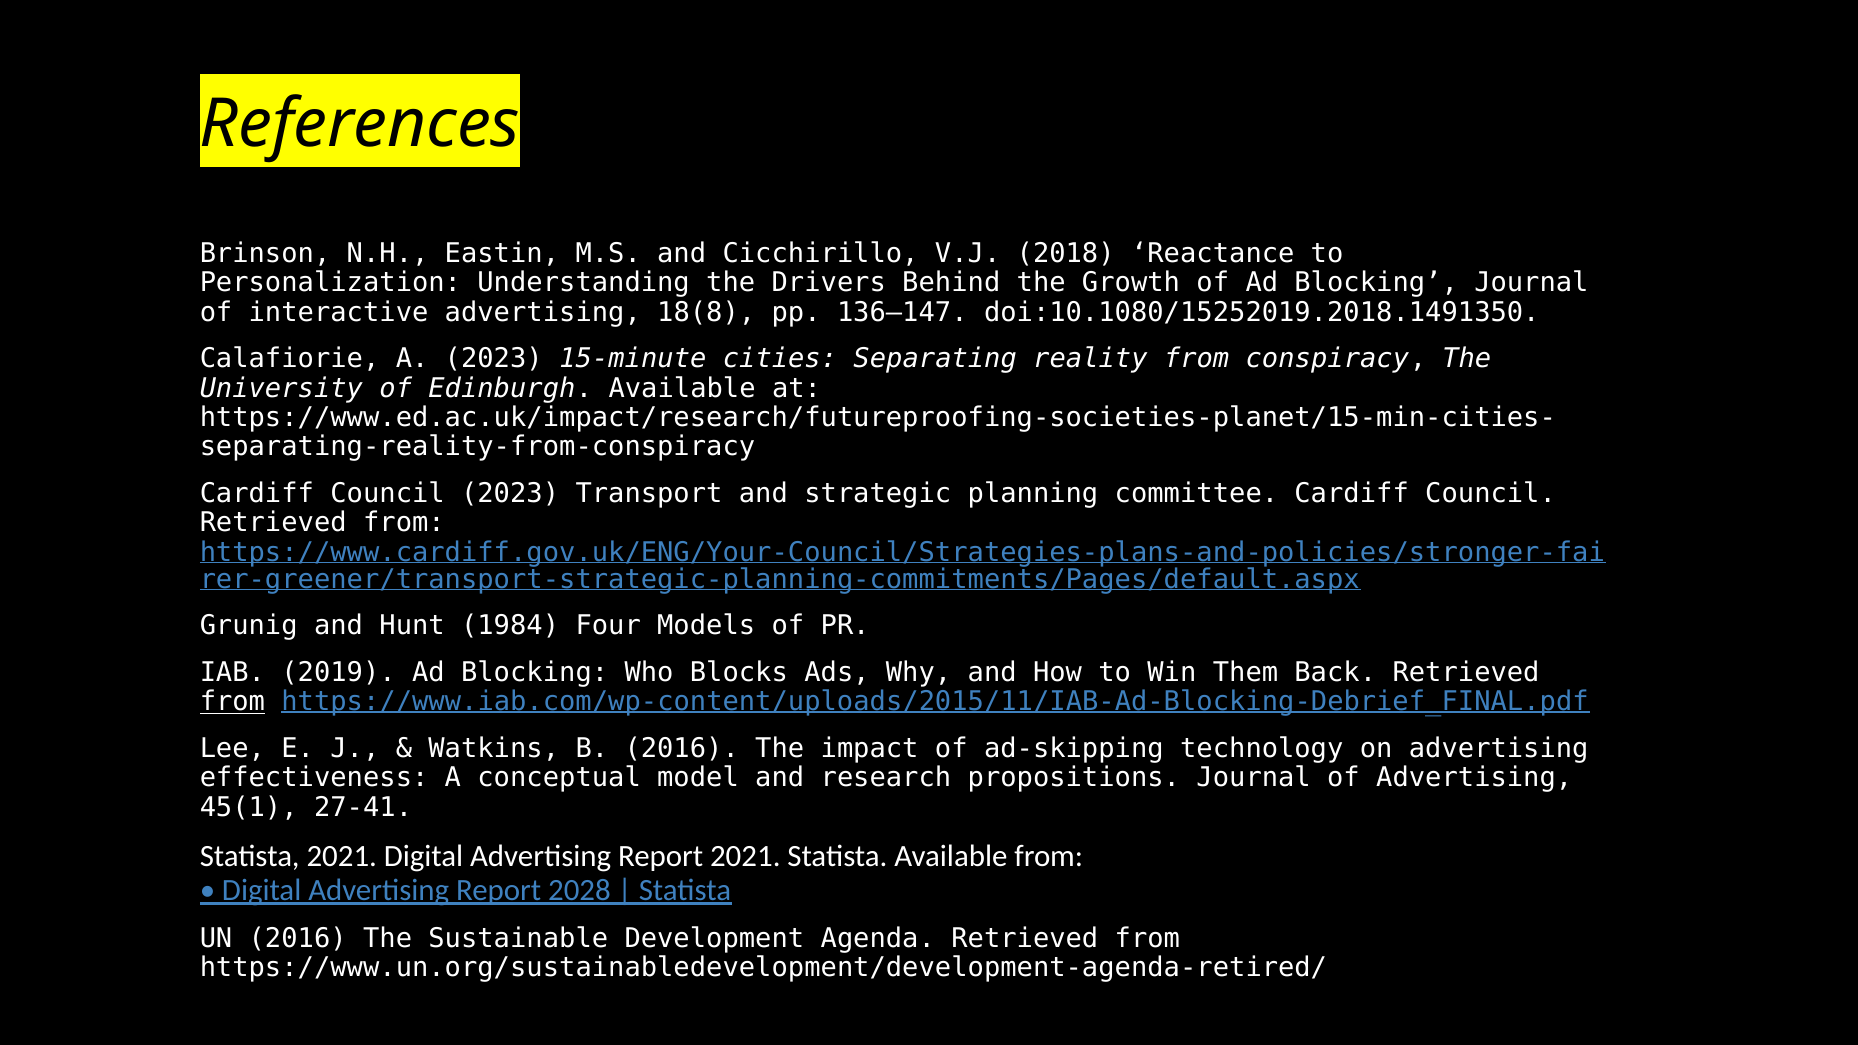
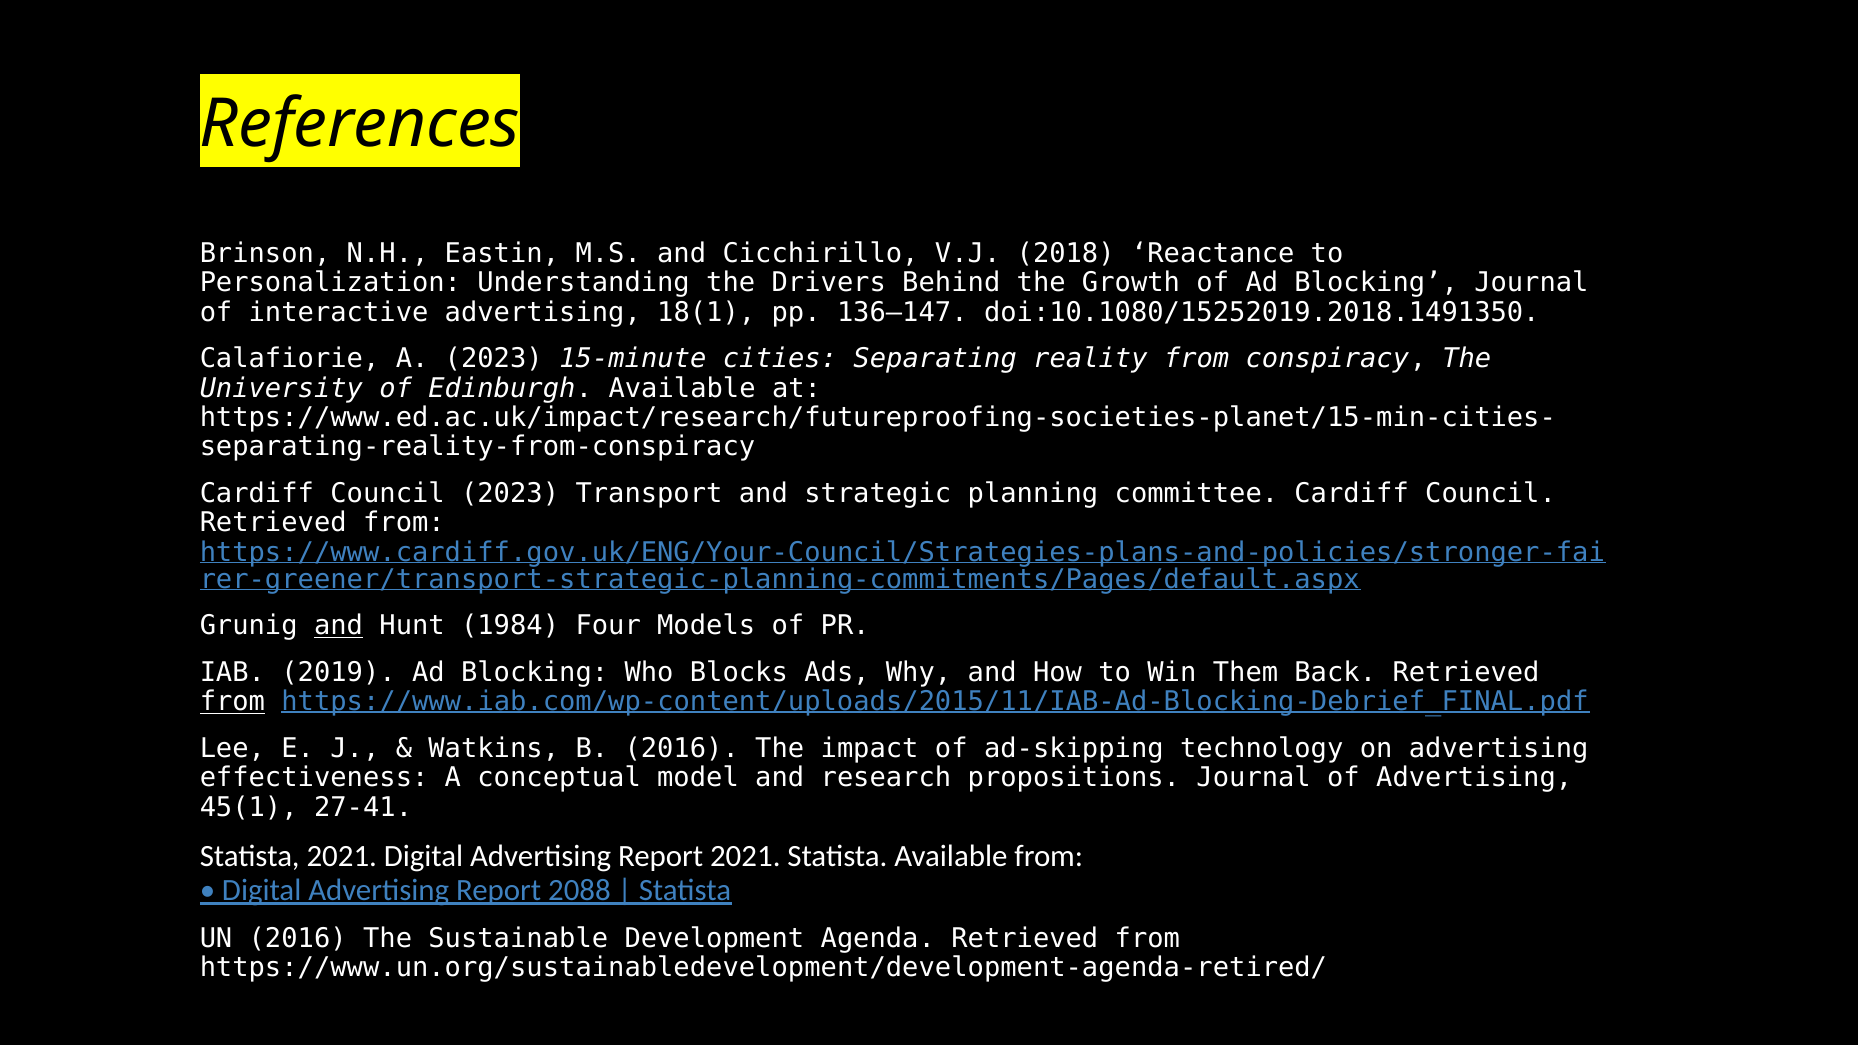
18(8: 18(8 -> 18(1 (706, 312)
and underline: none -> present (339, 626)
2028: 2028 -> 2088 (579, 890)
